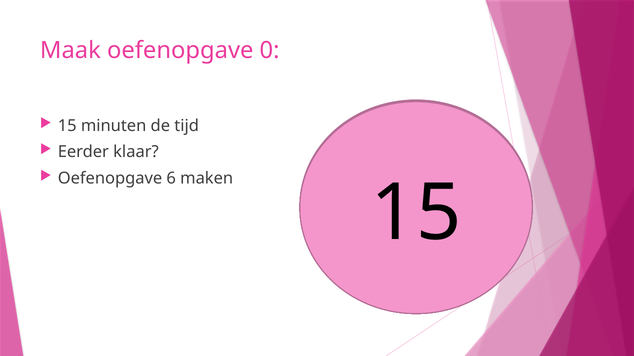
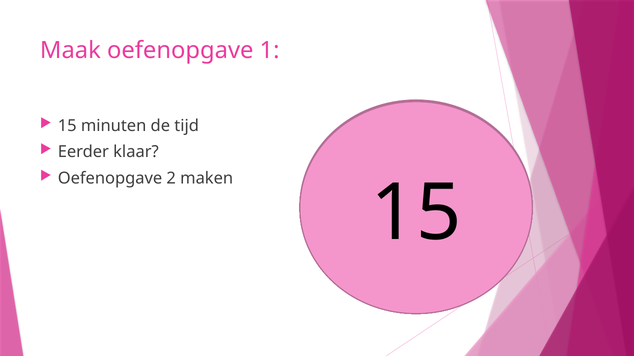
0: 0 -> 1 (270, 51)
6: 6 -> 2 (171, 179)
